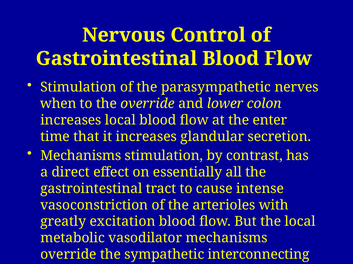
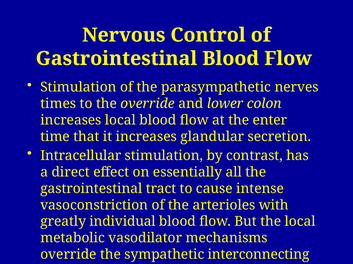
when: when -> times (58, 104)
Mechanisms: Mechanisms -> Intracellular (81, 156)
excitation: excitation -> individual (123, 222)
